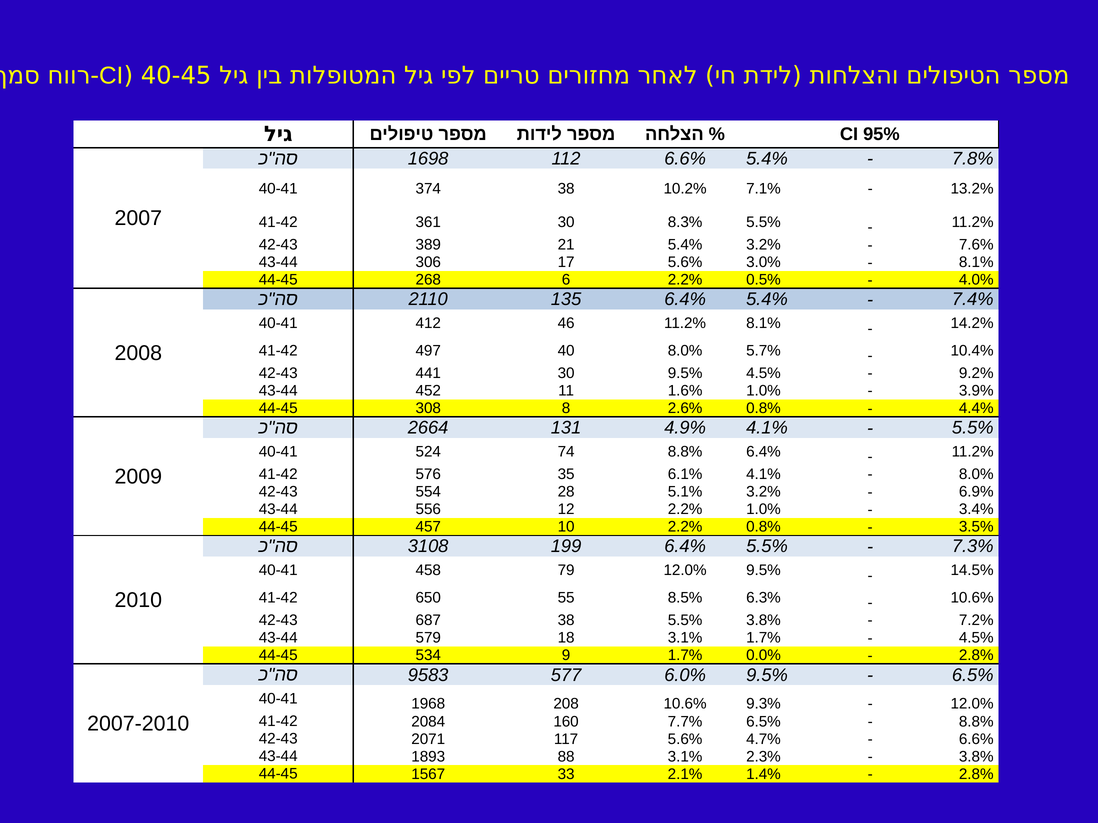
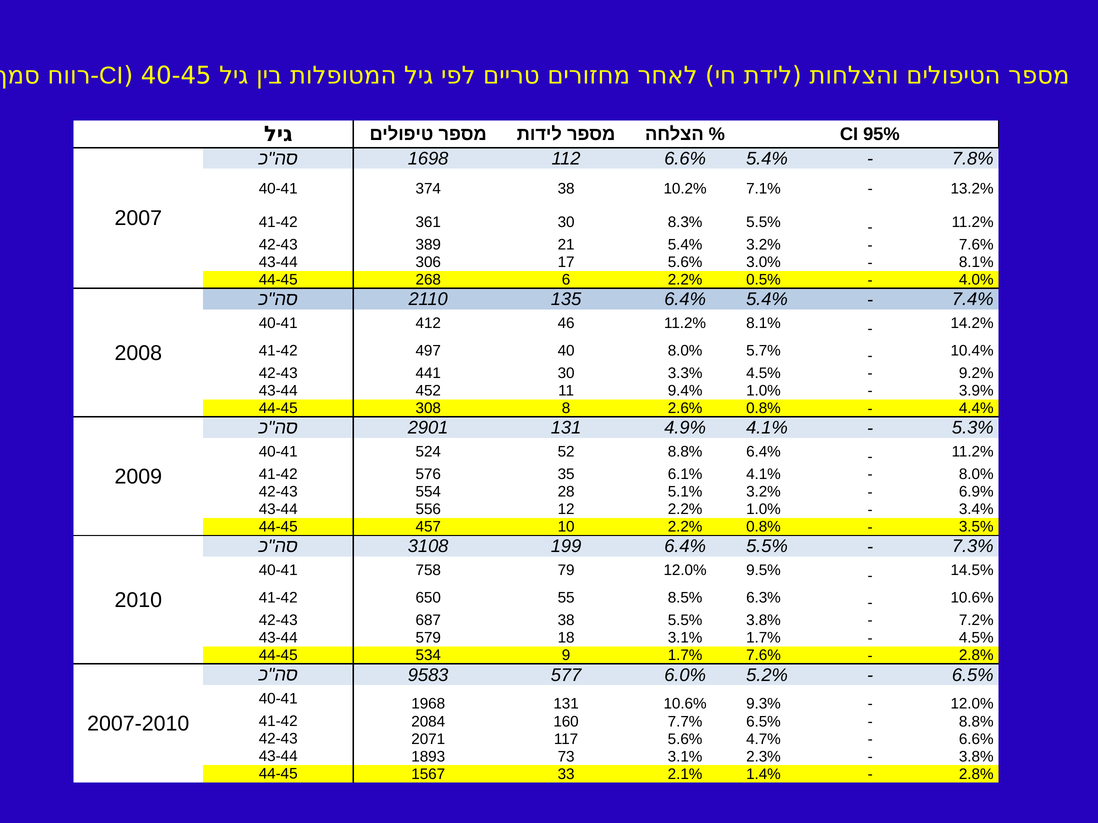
30 9.5%: 9.5% -> 3.3% (685, 373)
1.6%: 1.6% -> 9.4% (685, 391)
2664: 2664 -> 2901 (428, 428)
5.5%: 5.5% -> 5.3% (973, 428)
74: 74 -> 52 (566, 452)
458: 458 -> 758 (428, 571)
1.7% 0.0%: 0.0% -> 7.6% (763, 656)
6.0% 9.5%: 9.5% -> 5.2% (767, 675)
1968 208: 208 -> 131 (566, 704)
88: 88 -> 73 (566, 757)
